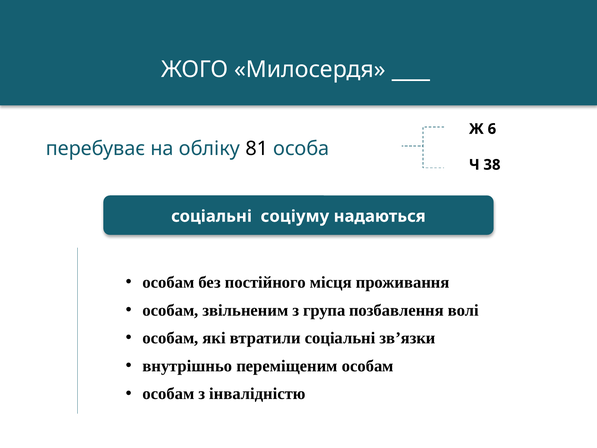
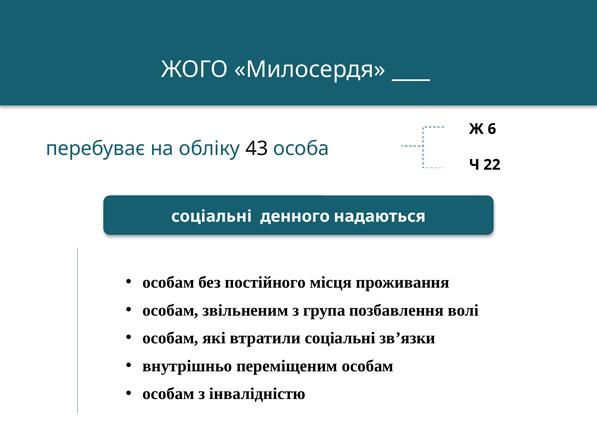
81: 81 -> 43 (257, 148)
38: 38 -> 22 (492, 165)
соціуму: соціуму -> денного (295, 216)
